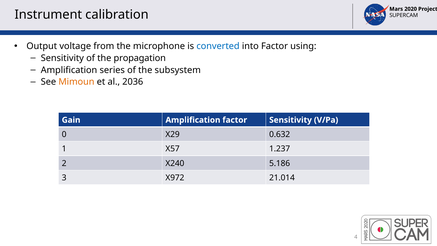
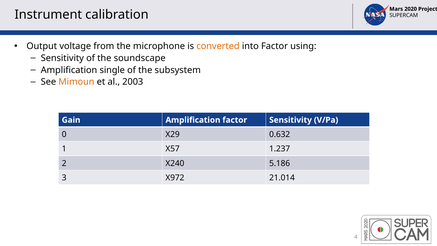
converted colour: blue -> orange (218, 46)
propagation: propagation -> soundscape (140, 58)
series: series -> single (112, 70)
2036: 2036 -> 2003 (133, 82)
